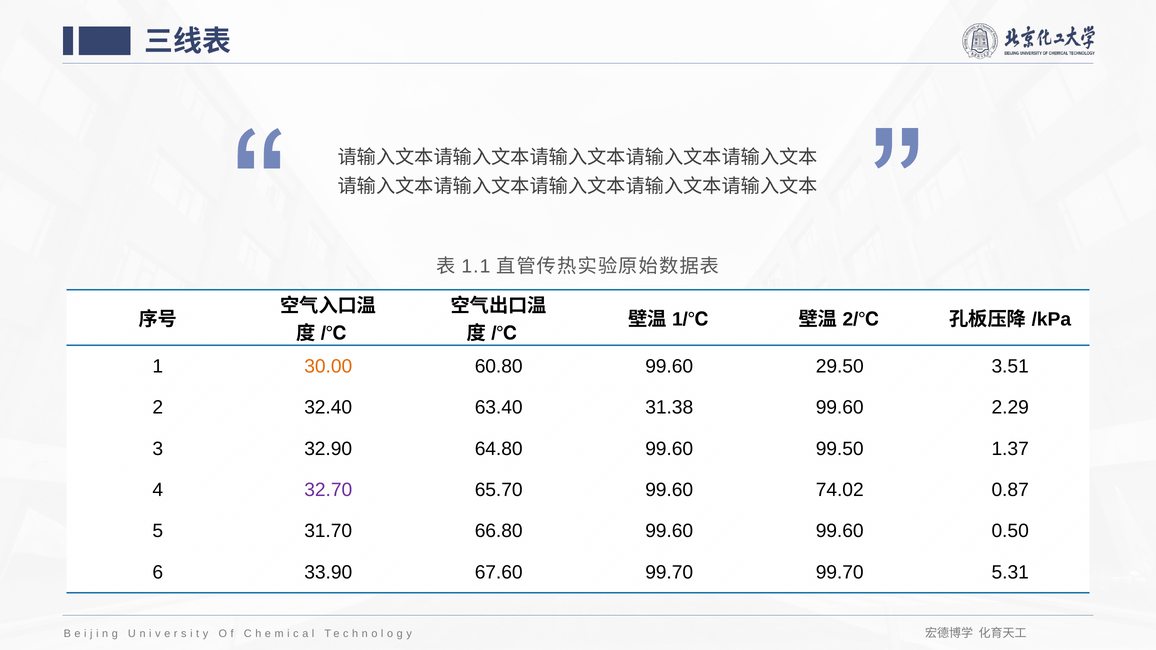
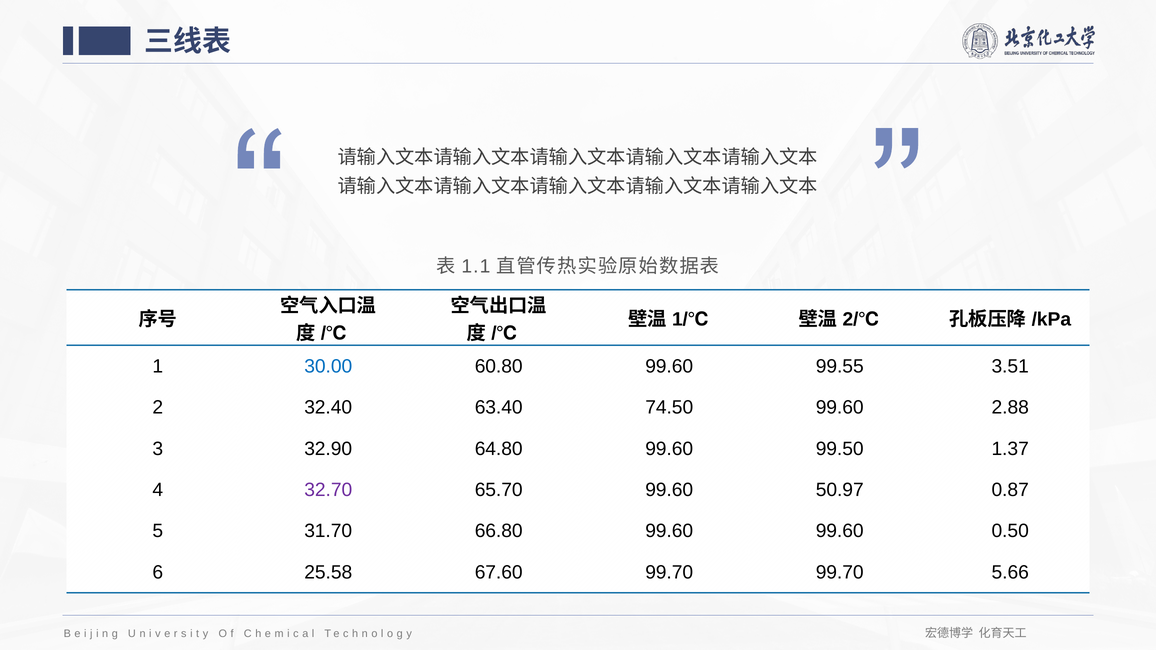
30.00 colour: orange -> blue (328, 366)
29.50: 29.50 -> 99.55 (840, 366)
31.38: 31.38 -> 74.50 (669, 408)
2.29: 2.29 -> 2.88 (1010, 408)
74.02: 74.02 -> 50.97 (840, 490)
33.90: 33.90 -> 25.58 (328, 573)
5.31: 5.31 -> 5.66 (1010, 573)
